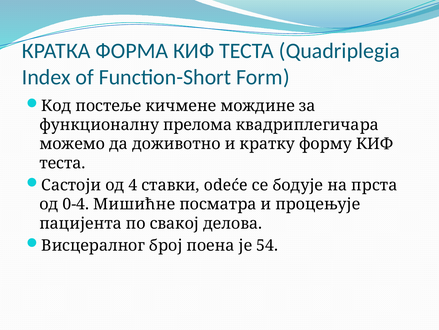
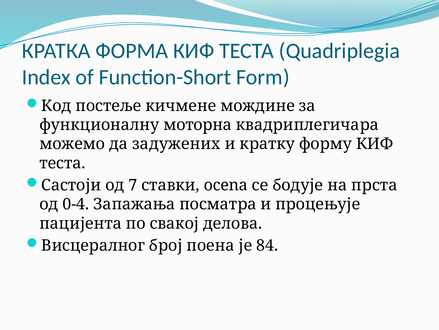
прелома: прелома -> моторна (198, 125)
доживотно: доживотно -> задужених (176, 144)
4: 4 -> 7 (133, 185)
odeće: odeće -> ocena (226, 185)
Мишићне: Мишићне -> Запажања (134, 204)
54: 54 -> 84 (267, 245)
